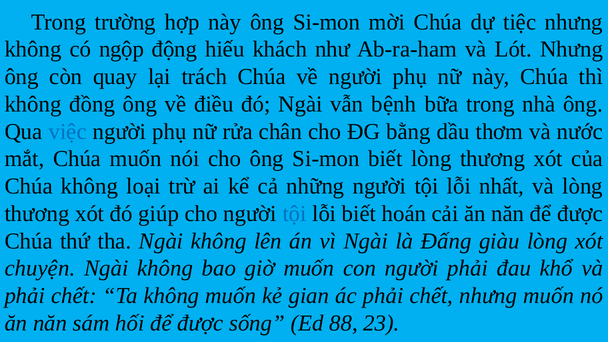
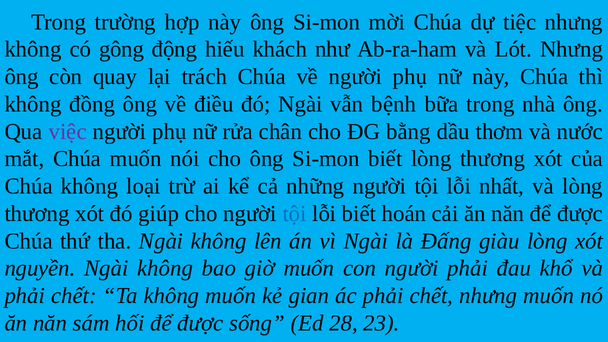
ngộp: ngộp -> gông (121, 49)
việc colour: blue -> purple (68, 132)
chuyện: chuyện -> nguyền (40, 268)
88: 88 -> 28 (343, 323)
